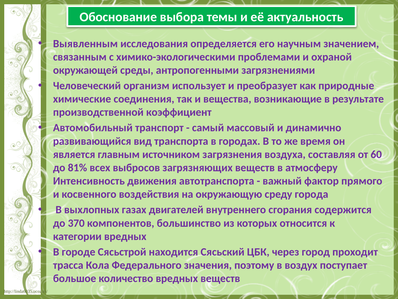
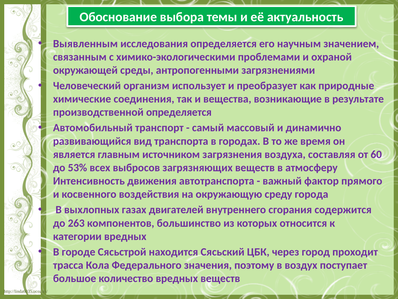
производственной коэффициент: коэффициент -> определяется (179, 112)
81%: 81% -> 53% (77, 167)
370: 370 -> 263 (76, 223)
